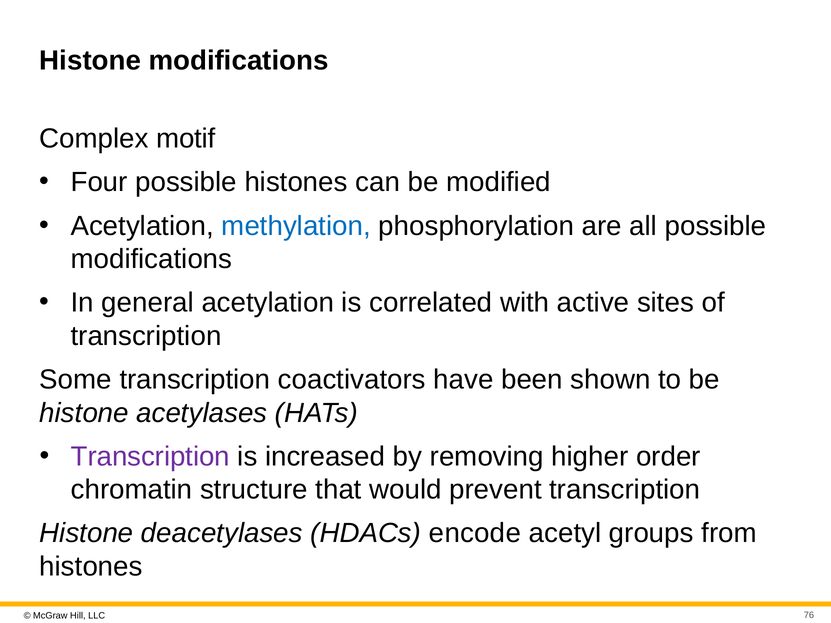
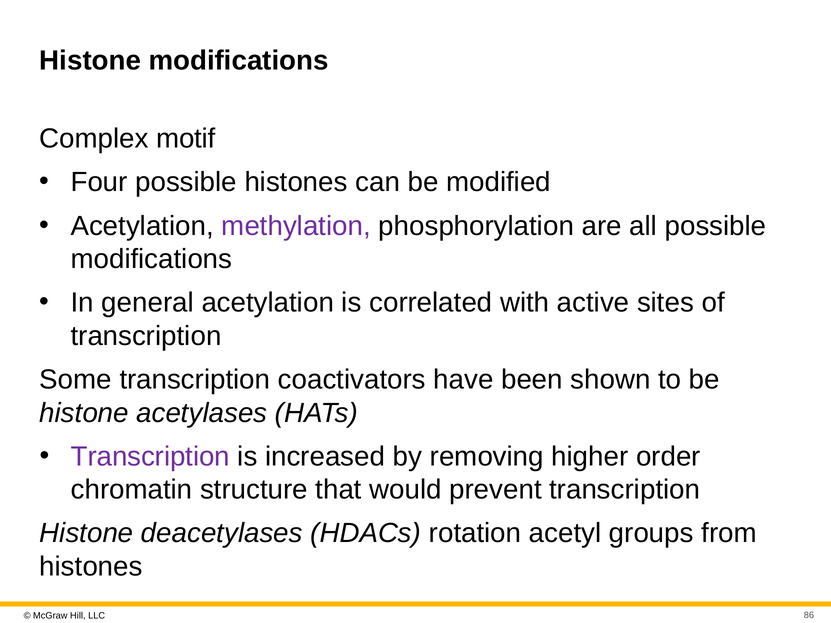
methylation colour: blue -> purple (296, 226)
encode: encode -> rotation (475, 534)
76: 76 -> 86 (809, 615)
